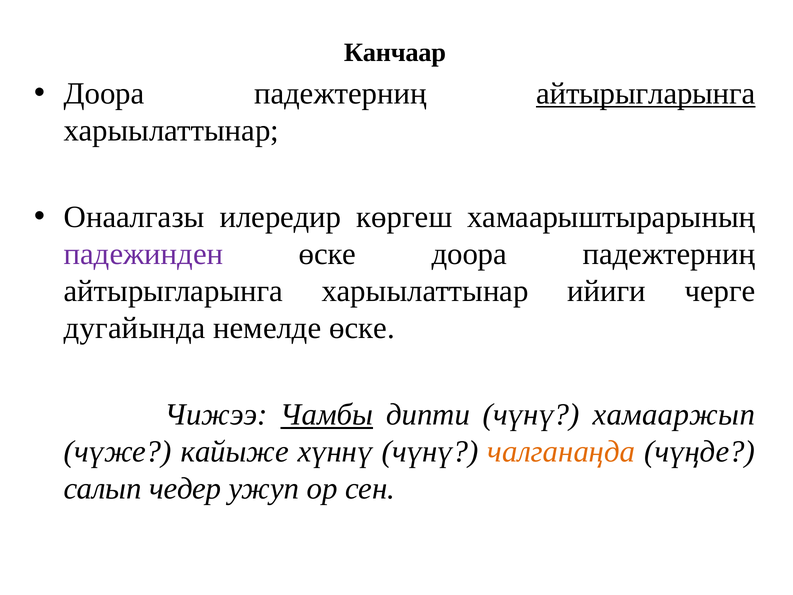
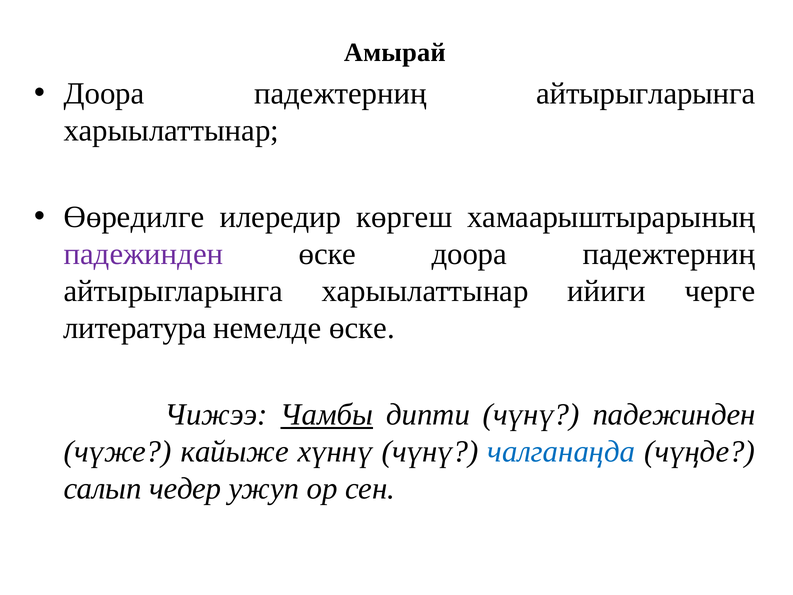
Канчаар: Канчаар -> Амырай (395, 53)
айтырыгларынга underline: present -> none (646, 94)
Онаалгазы: Онаалгазы -> Өөредилге (134, 217)
дугайында: дугайында -> литература (135, 328)
чүнү хамааржып: хамааржып -> падежинден (674, 414)
чалганаңда colour: orange -> blue (561, 451)
